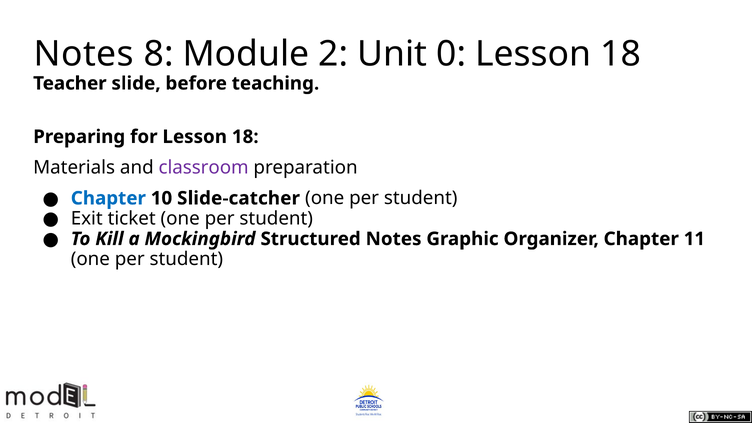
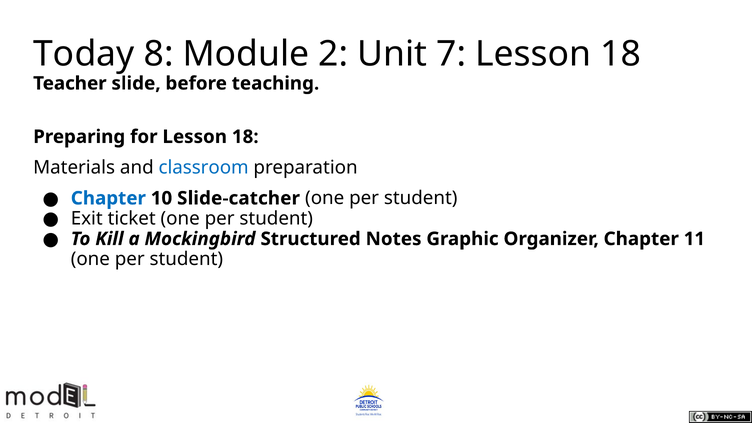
Notes: Notes -> Today (84, 54)
0: 0 -> 7 (451, 54)
classroom colour: purple -> blue (204, 168)
